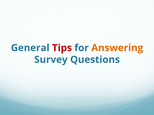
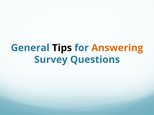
Tips colour: red -> black (62, 48)
